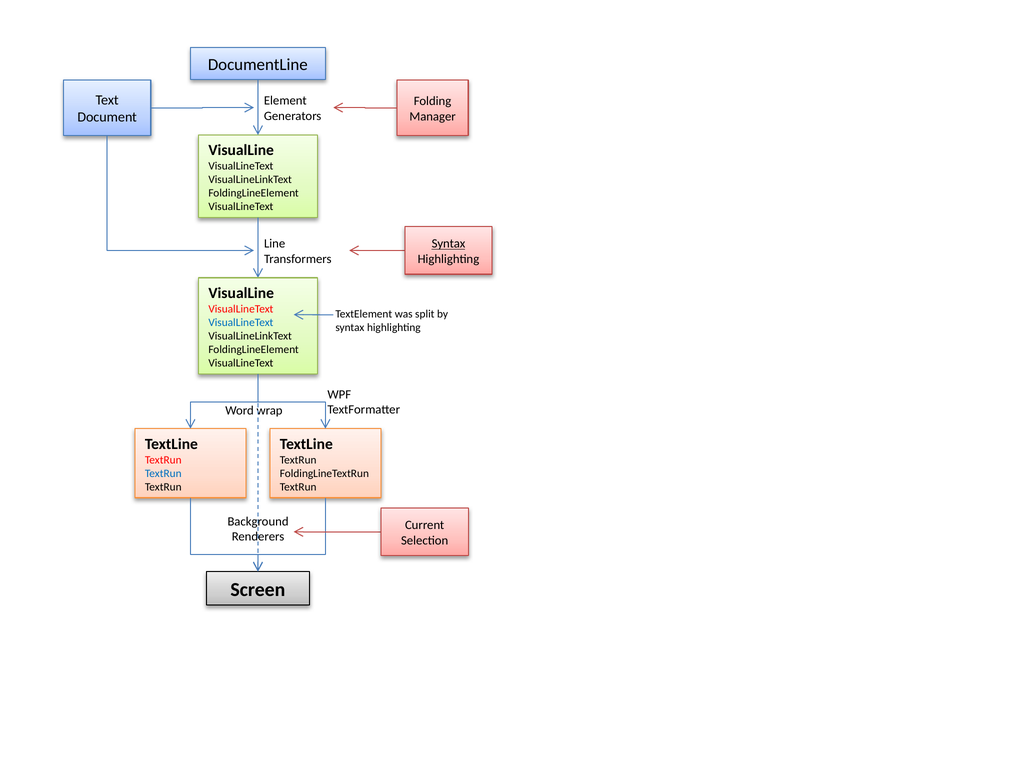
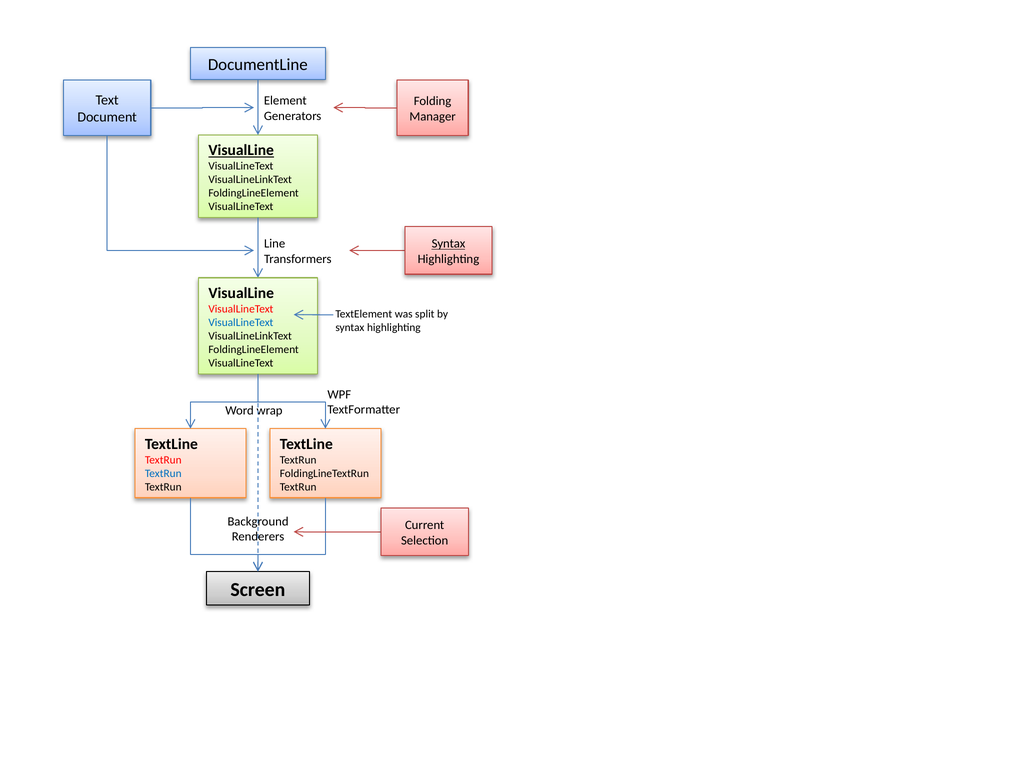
VisualLine underline: none -> present (241, 150)
